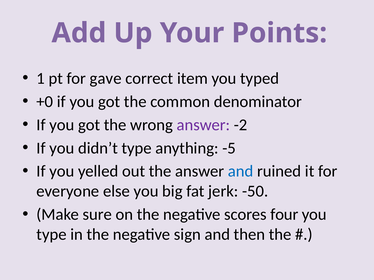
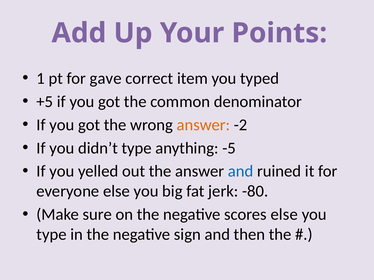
+0: +0 -> +5 (45, 102)
answer colour: purple -> orange (203, 125)
-50: -50 -> -80 (255, 192)
scores four: four -> else (284, 215)
